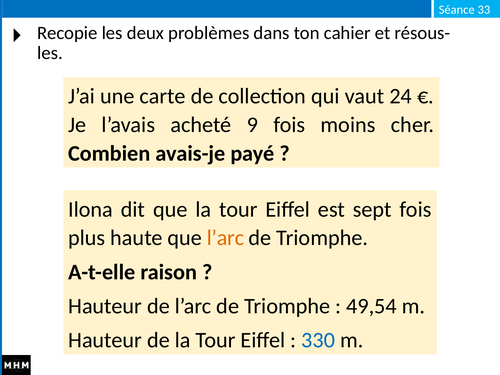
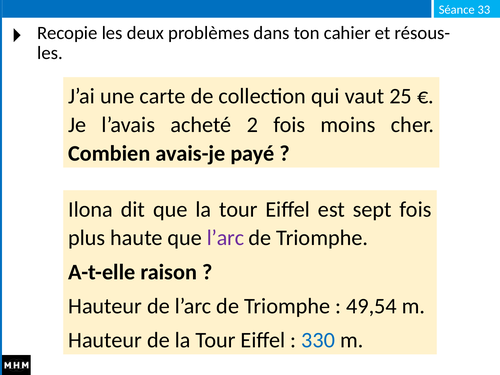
24: 24 -> 25 (401, 96)
9: 9 -> 2 (252, 125)
l’arc colour: orange -> purple (225, 238)
